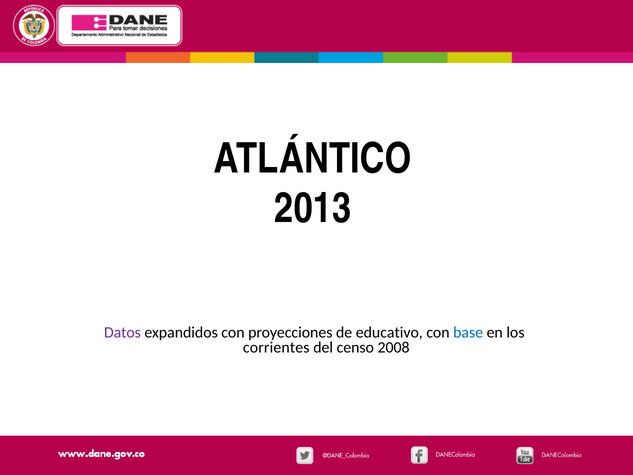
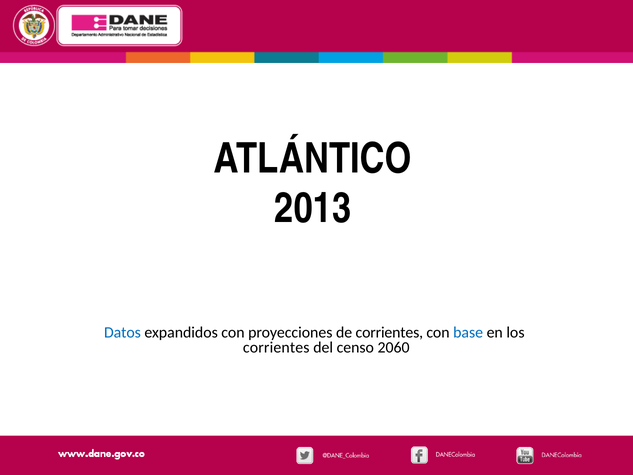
Datos colour: purple -> blue (122, 332)
de educativo: educativo -> corrientes (389, 332)
2008: 2008 -> 2060 (394, 347)
